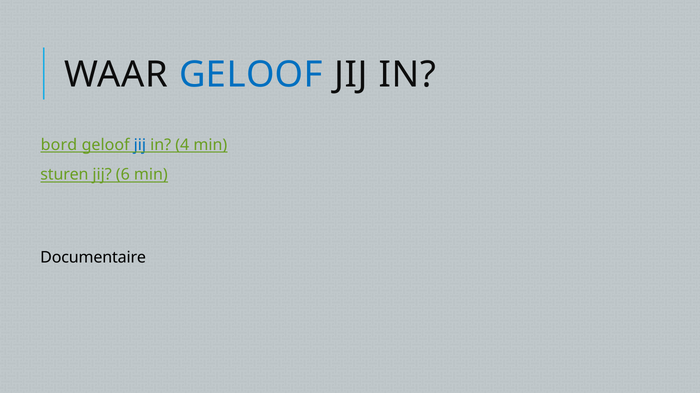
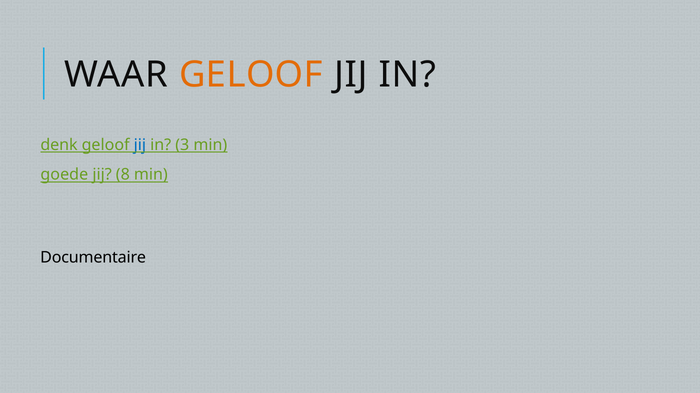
GELOOF colour: blue -> orange (251, 75)
bord: bord -> denk (59, 145)
4: 4 -> 3 (182, 145)
sturen: sturen -> goede (64, 175)
6: 6 -> 8 (123, 175)
